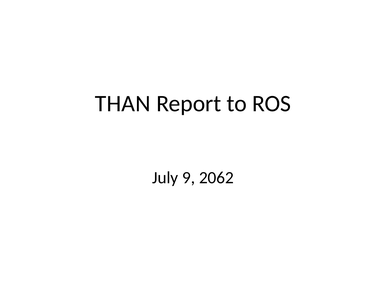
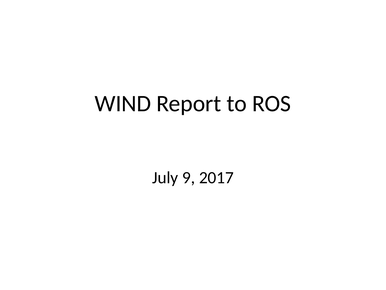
THAN: THAN -> WIND (123, 103)
2062: 2062 -> 2017 (216, 177)
